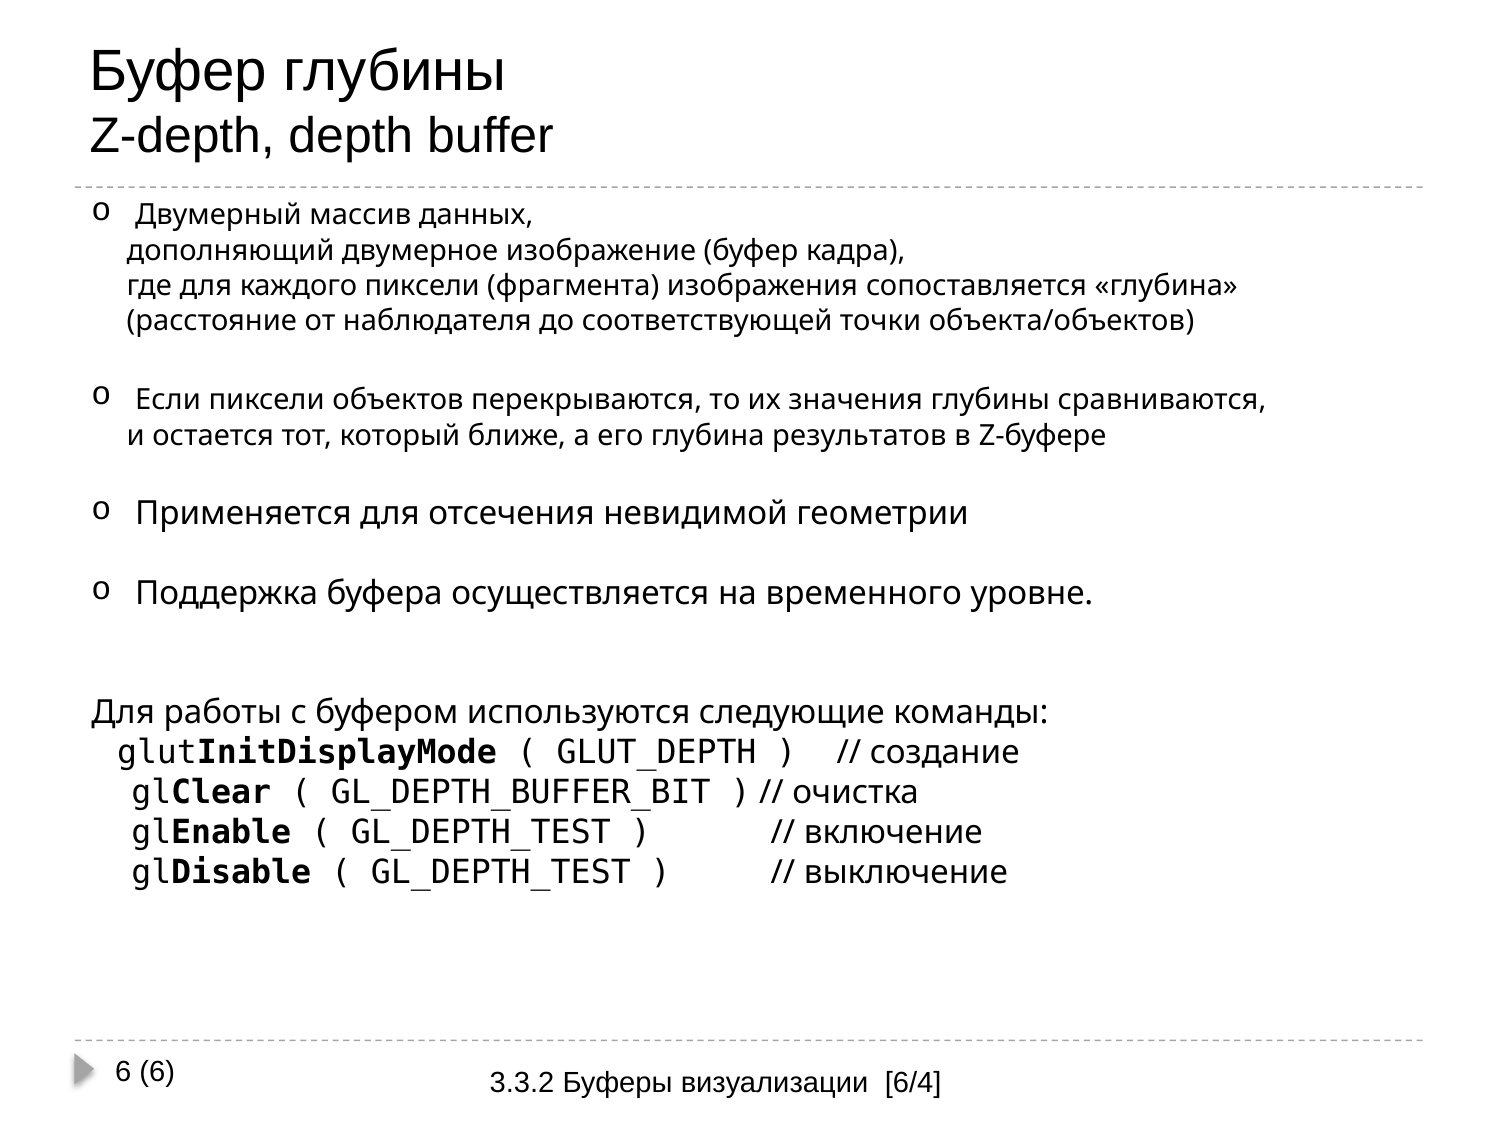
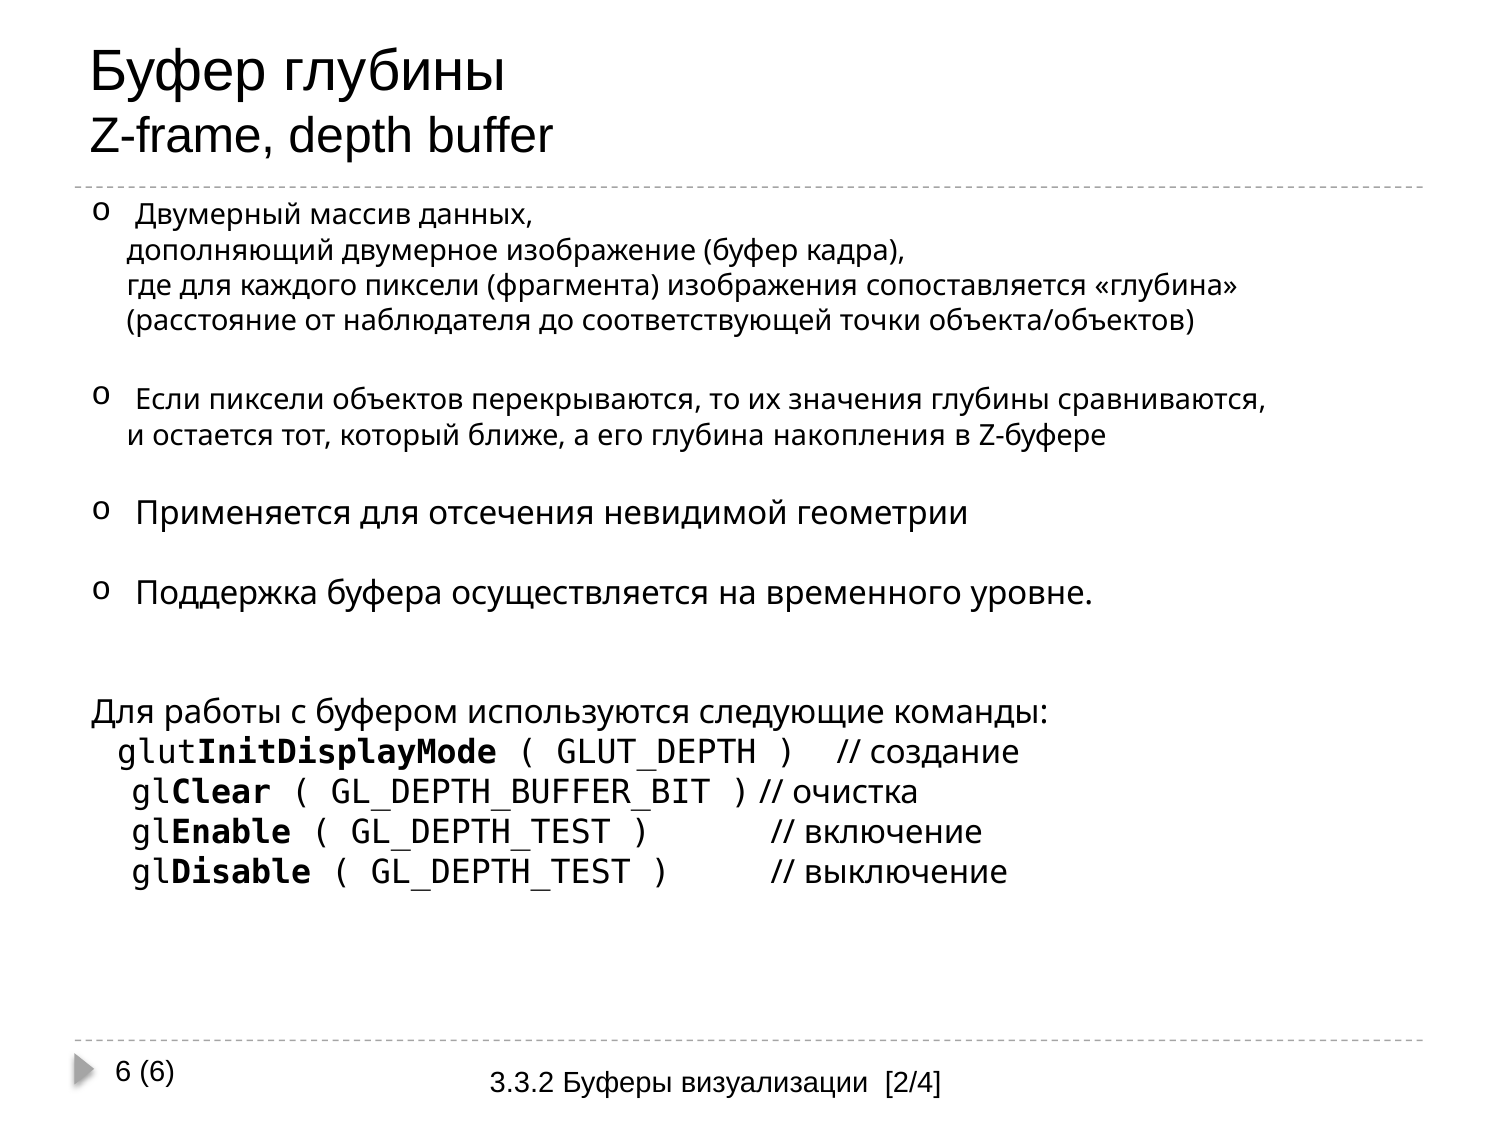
Z-depth: Z-depth -> Z-frame (182, 136)
результатов: результатов -> накопления (859, 436)
6/4: 6/4 -> 2/4 (913, 1083)
